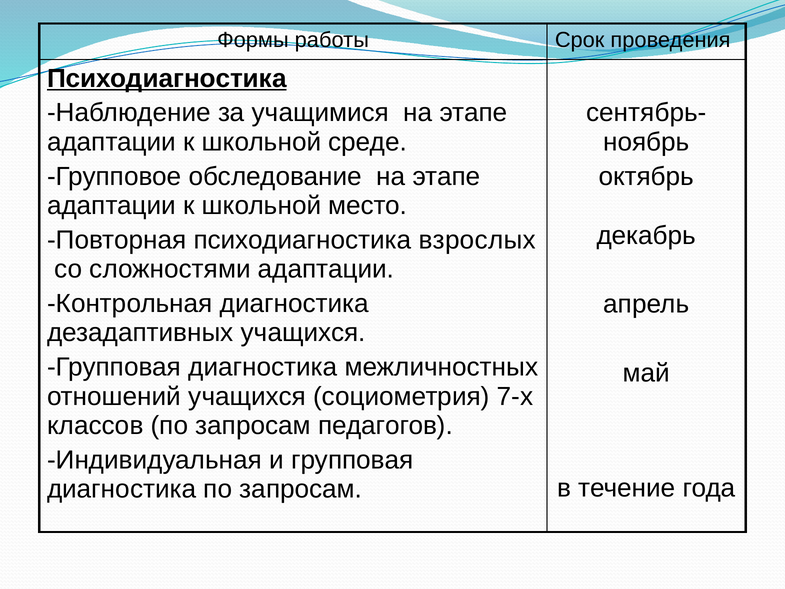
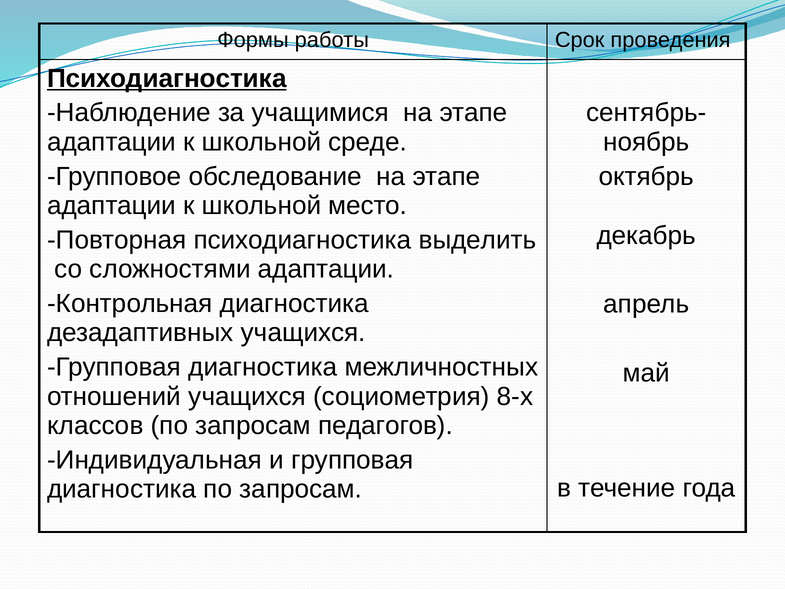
взрослых: взрослых -> выделить (477, 240)
7-х: 7-х -> 8-х (515, 396)
